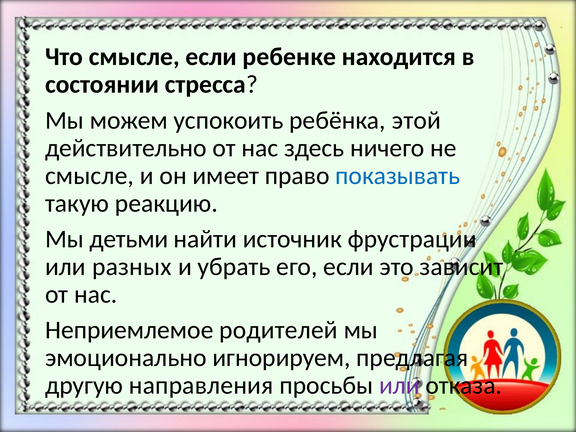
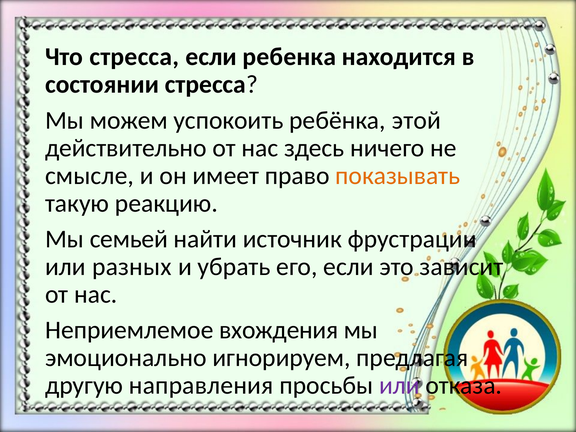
Что смысле: смысле -> стресса (134, 57)
ребенке: ребенке -> ребенка (289, 57)
показывать colour: blue -> orange (398, 176)
детьми: детьми -> семьей (129, 239)
родителей: родителей -> вхождения (279, 330)
